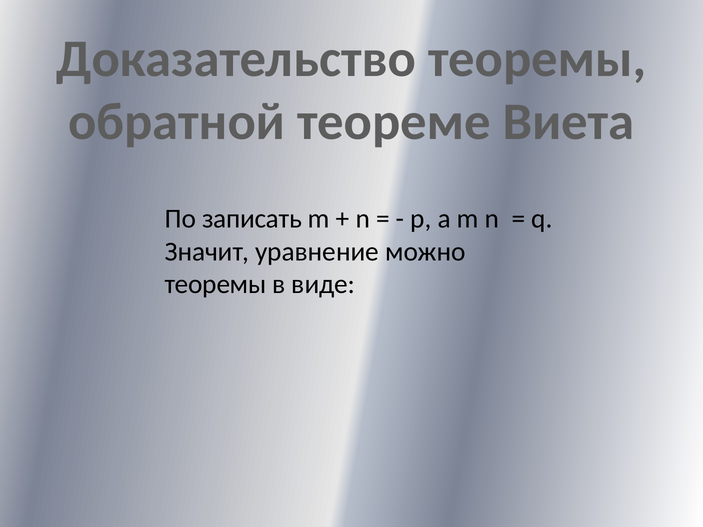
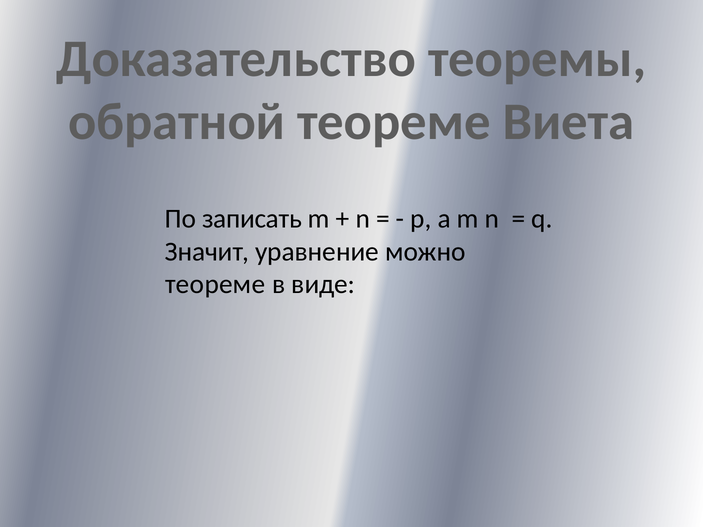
теоремы: теоремы -> теореме (215, 285)
